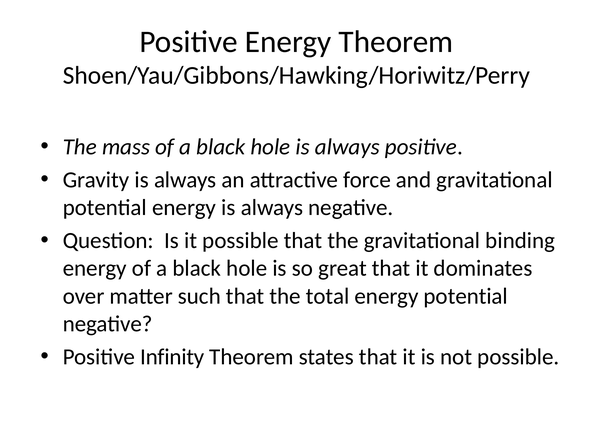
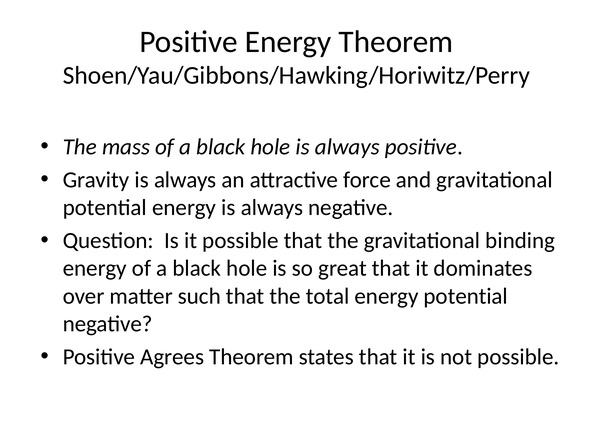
Infinity: Infinity -> Agrees (172, 357)
